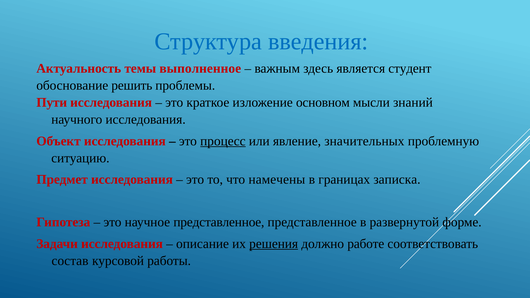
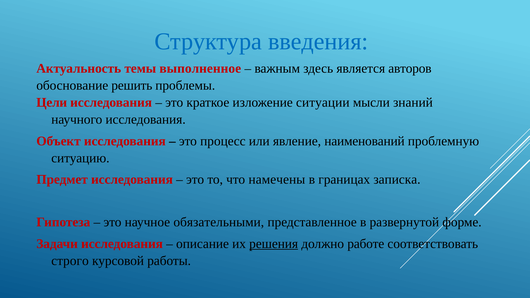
студент: студент -> авторов (410, 69)
Пути: Пути -> Цели (52, 103)
основном: основном -> ситуации (323, 103)
процесс underline: present -> none (223, 141)
значительных: значительных -> наименований (365, 141)
научное представленное: представленное -> обязательными (219, 222)
состав: состав -> строго (70, 261)
